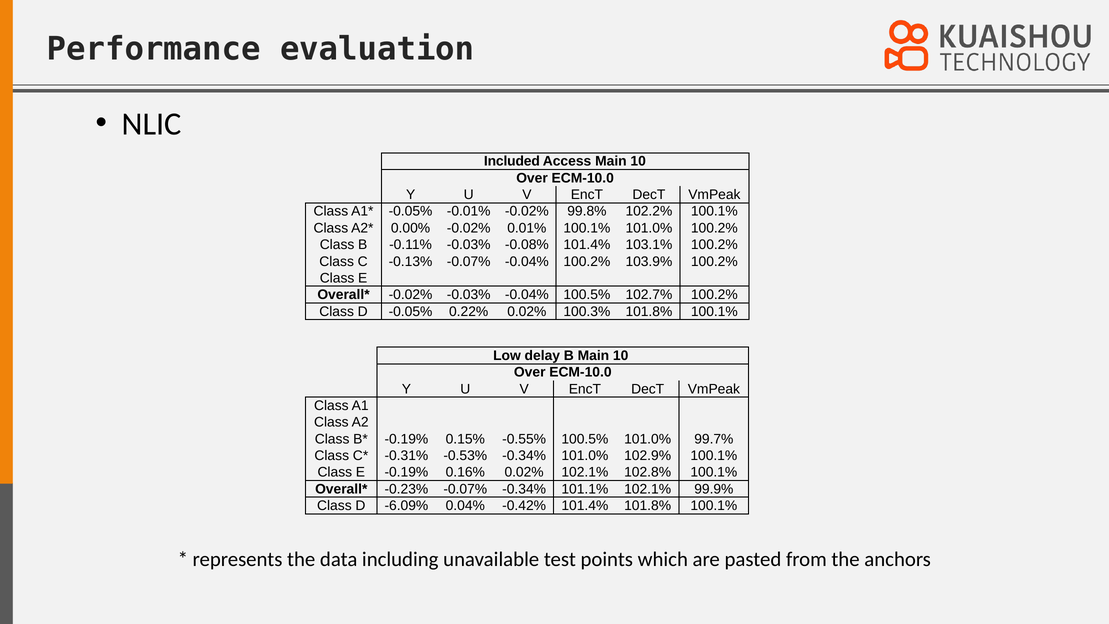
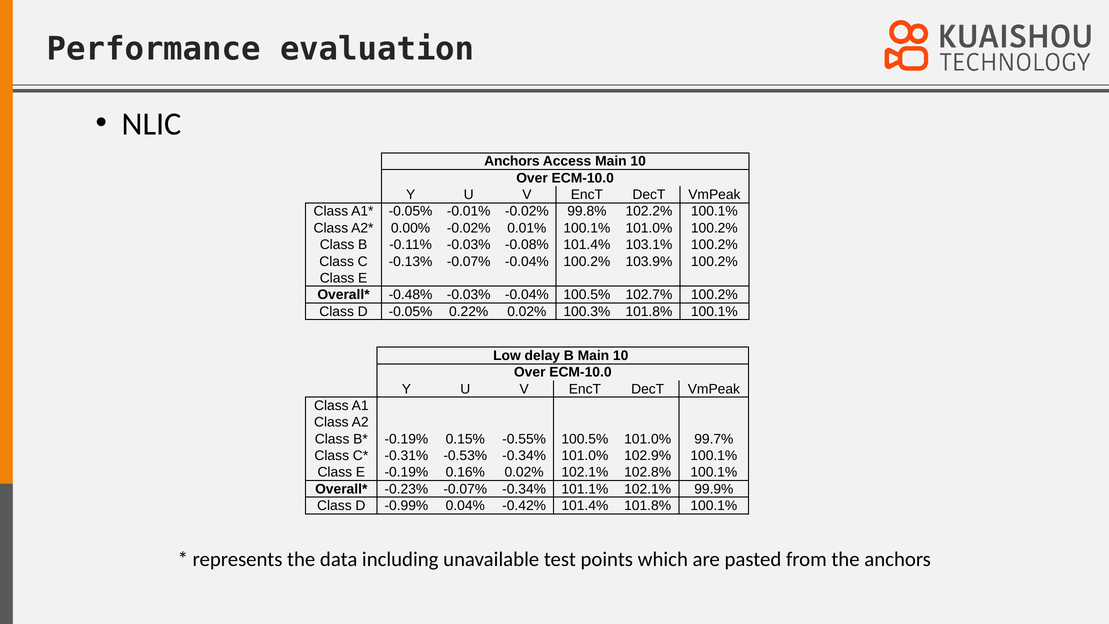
Included: Included -> Anchors (512, 161)
-0.02%: -0.02% -> -0.48% (411, 295)
-6.09%: -6.09% -> -0.99% (406, 506)
